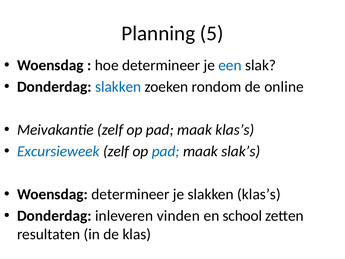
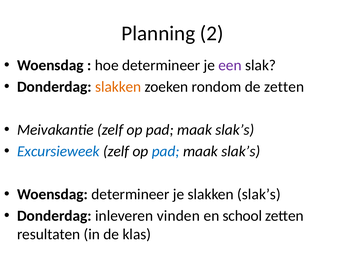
5: 5 -> 2 (212, 33)
een colour: blue -> purple (230, 65)
slakken colour: blue -> orange (118, 87)
de online: online -> zetten (284, 87)
klas’s: klas’s -> slak’s (235, 130)
slakken klas’s: klas’s -> slak’s (259, 194)
